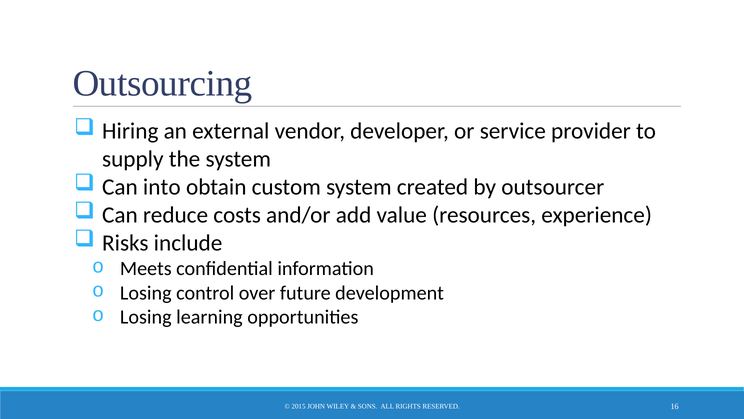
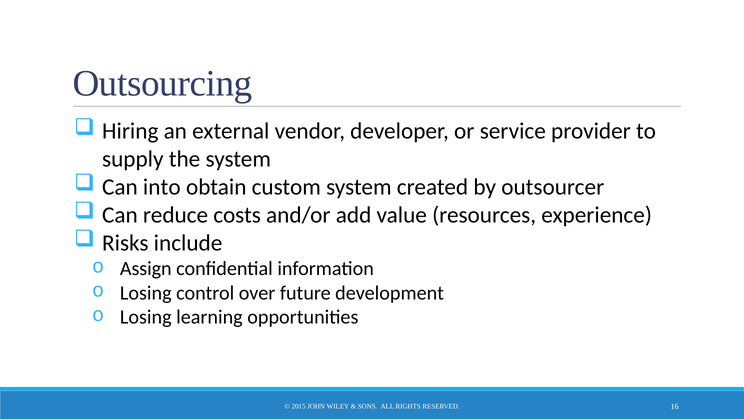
Meets: Meets -> Assign (146, 268)
